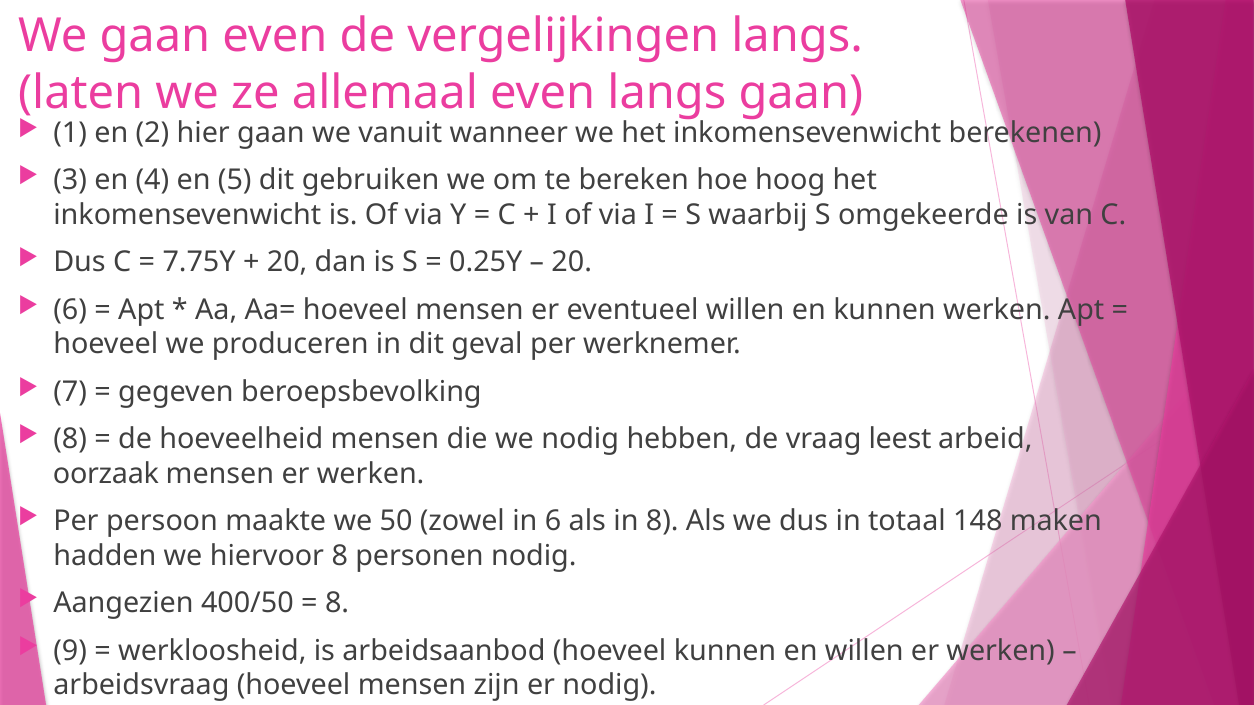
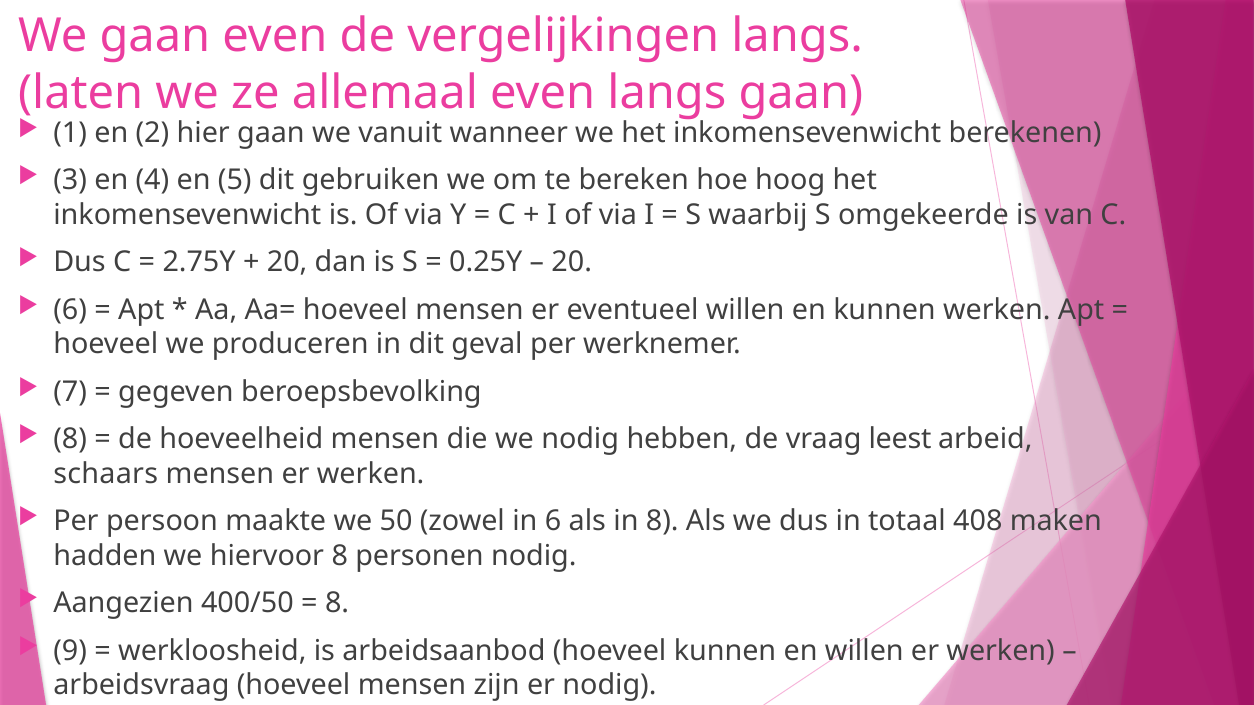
7.75Y: 7.75Y -> 2.75Y (199, 262)
oorzaak: oorzaak -> schaars (106, 474)
148: 148 -> 408 (978, 522)
